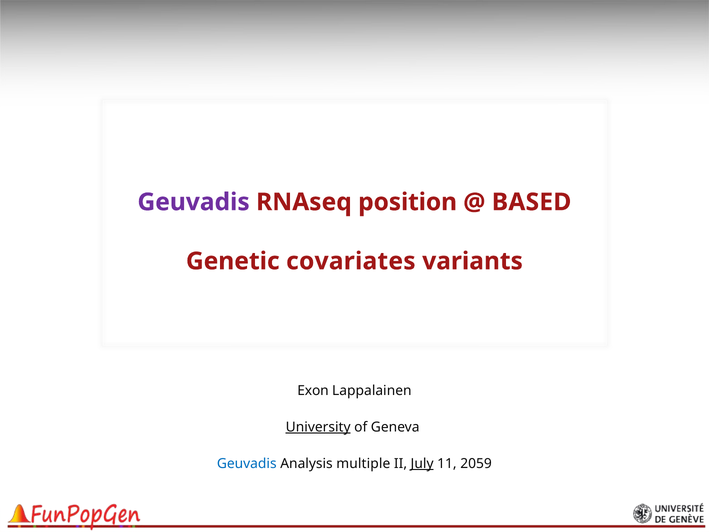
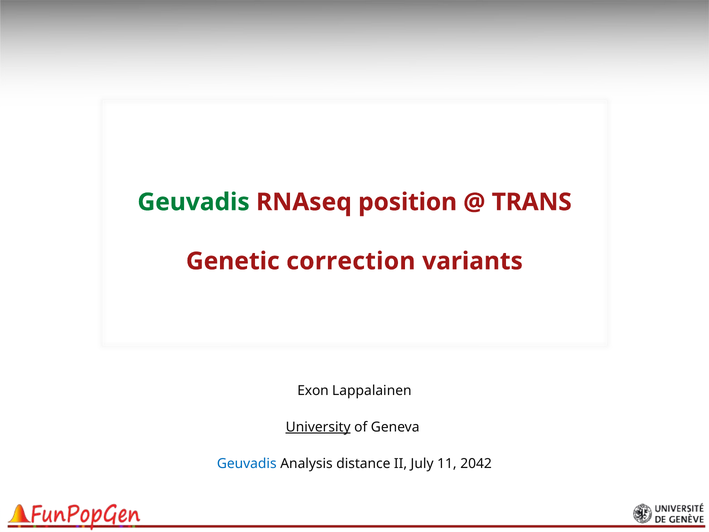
Geuvadis colour: purple -> green (194, 202)
BASED: BASED -> TRANS (532, 202)
covariates: covariates -> correction (351, 261)
multiple: multiple -> distance (363, 463)
July underline: present -> none (422, 463)
2059: 2059 -> 2042 (476, 463)
